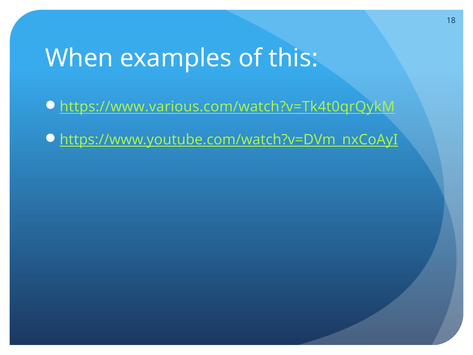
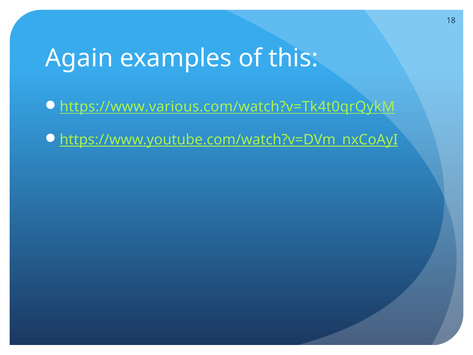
When: When -> Again (79, 58)
